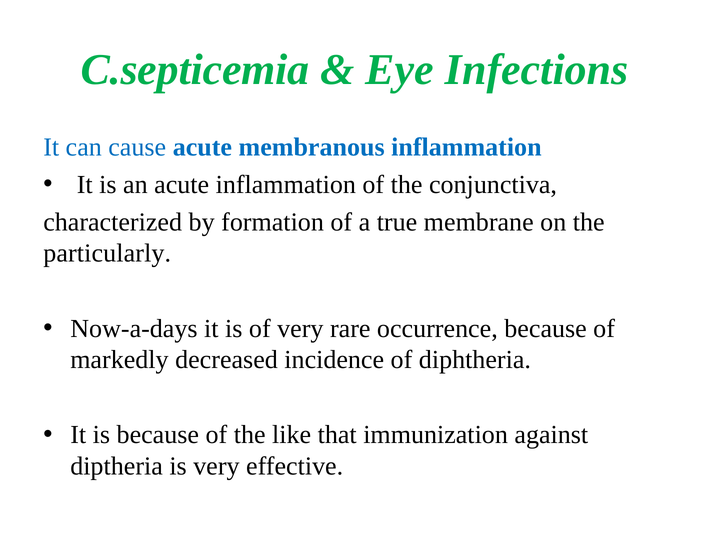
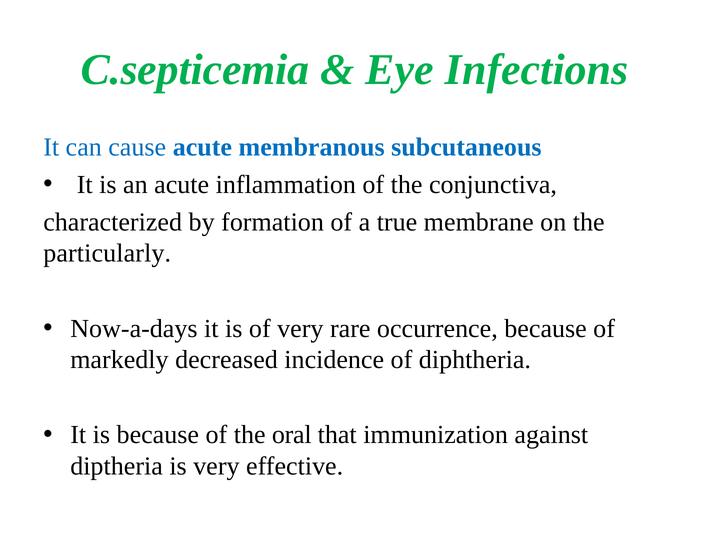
membranous inflammation: inflammation -> subcutaneous (466, 147)
like: like -> oral (292, 436)
